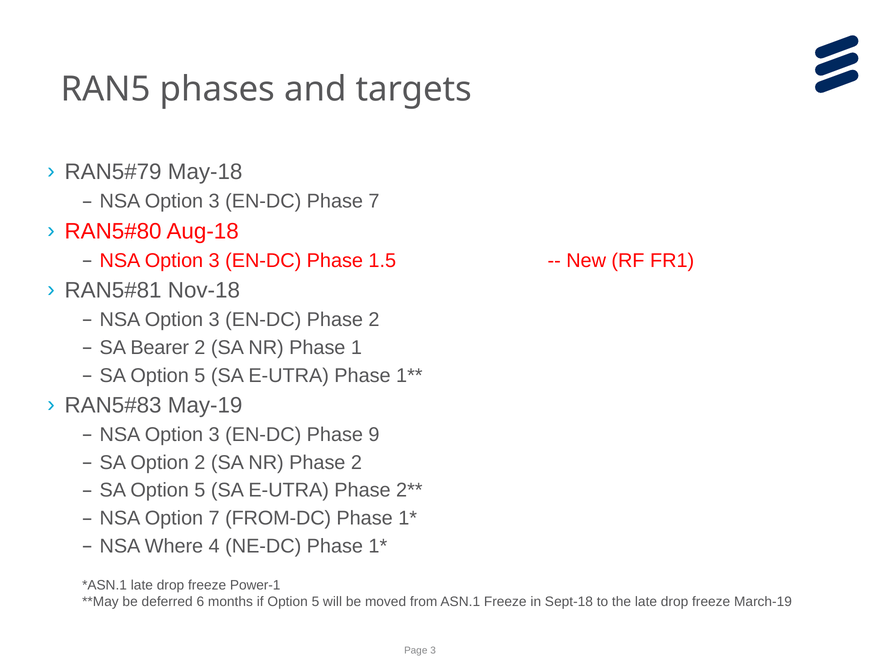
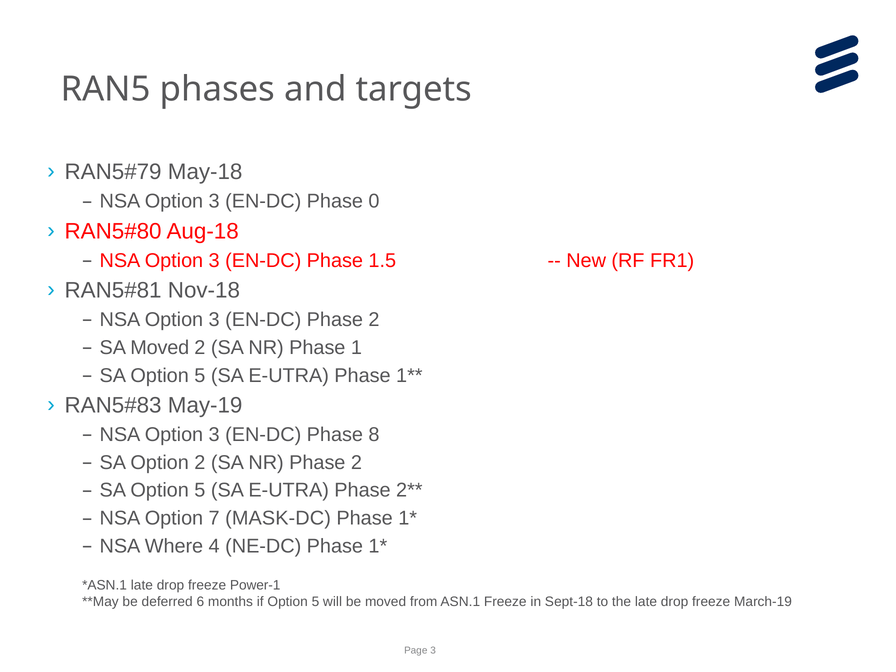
Phase 7: 7 -> 0 (374, 201)
SA Bearer: Bearer -> Moved (160, 348)
9: 9 -> 8 (374, 435)
FROM-DC: FROM-DC -> MASK-DC (278, 518)
